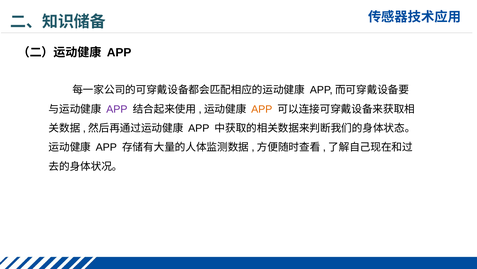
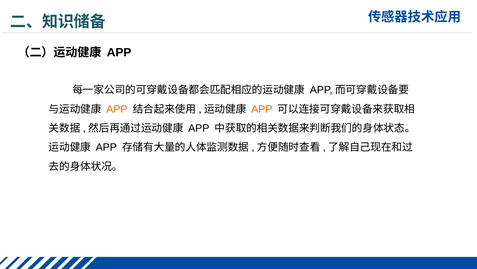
APP colour: purple -> orange (117, 109)
